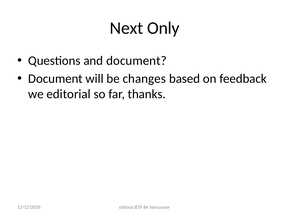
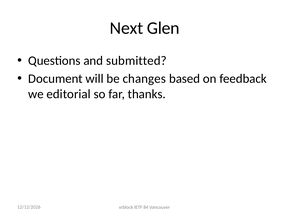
Only: Only -> Glen (163, 28)
and document: document -> submitted (136, 61)
